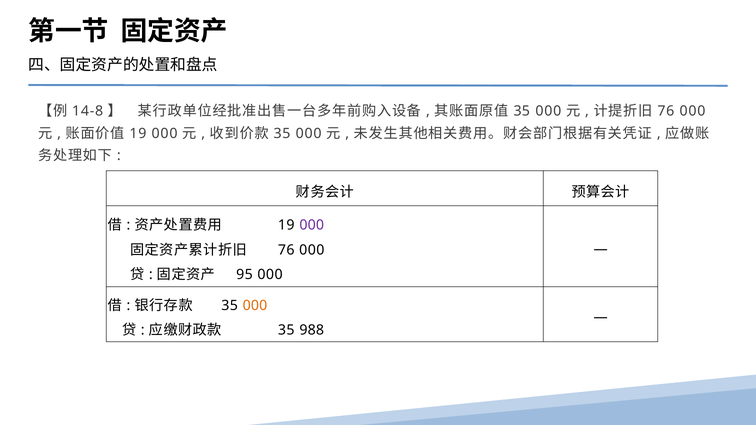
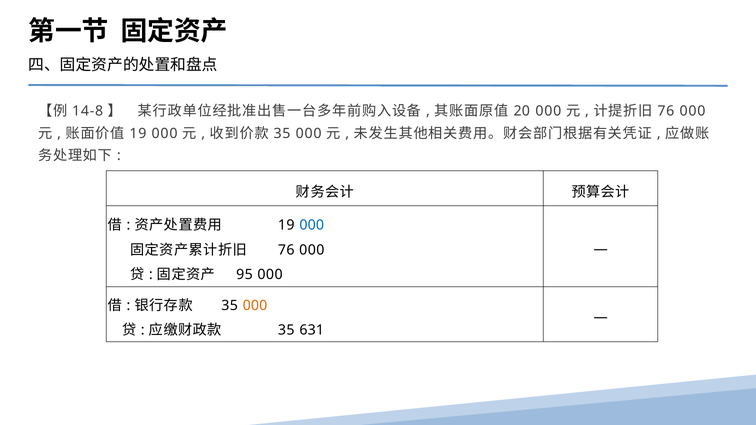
35: 35 -> 20 (522, 111)
000 colour: purple -> blue (312, 225)
988: 988 -> 631 (312, 330)
